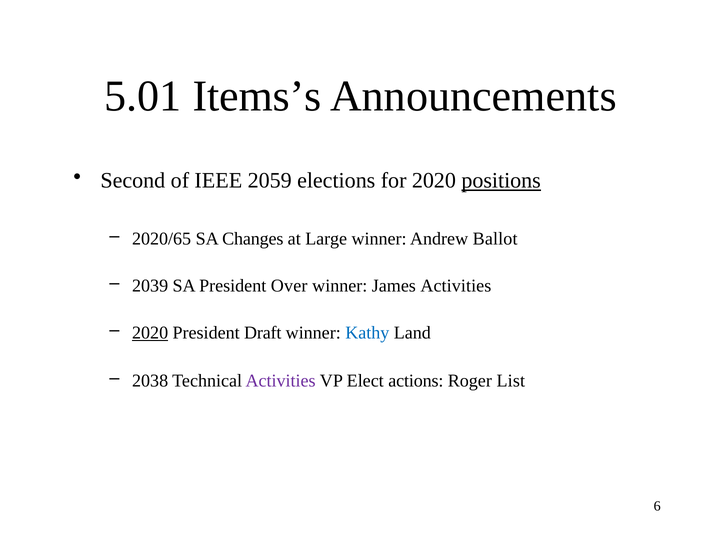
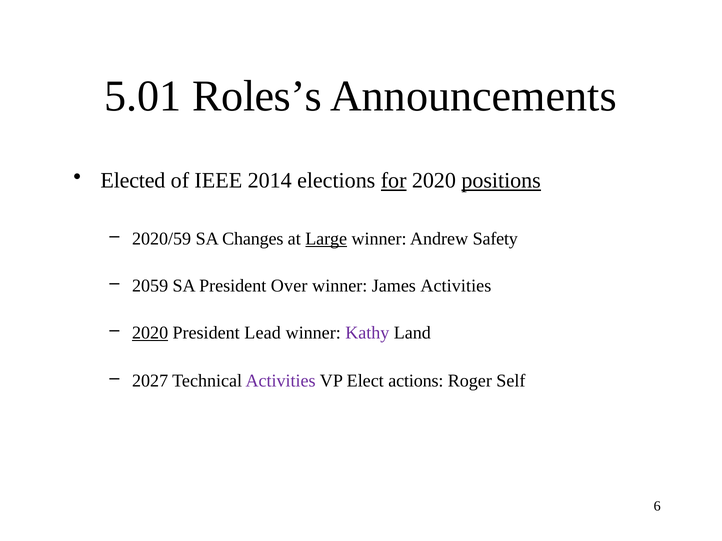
Items’s: Items’s -> Roles’s (257, 96)
Second: Second -> Elected (133, 181)
2059: 2059 -> 2014 (270, 181)
for underline: none -> present (394, 181)
2020/65: 2020/65 -> 2020/59 (162, 239)
Large underline: none -> present (326, 239)
Ballot: Ballot -> Safety (495, 239)
2039: 2039 -> 2059 (150, 286)
Draft: Draft -> Lead (263, 333)
Kathy colour: blue -> purple (367, 333)
2038: 2038 -> 2027 (150, 381)
List: List -> Self (511, 381)
